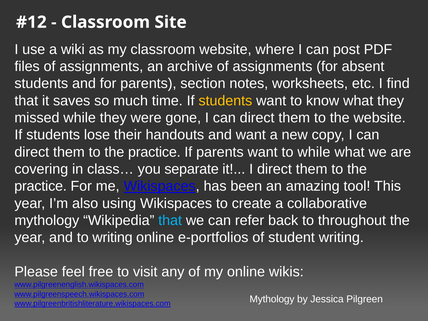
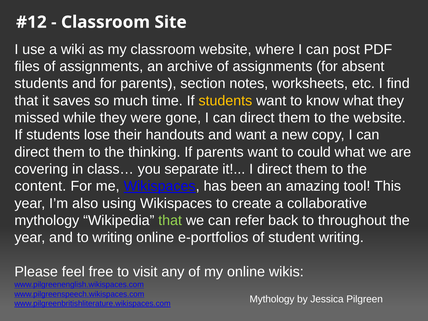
practice: practice -> thinking (154, 152)
to while: while -> could (314, 152)
practice: practice -> content (40, 186)
that colour: light blue -> light green (170, 220)
